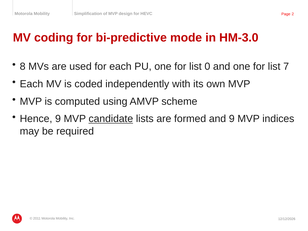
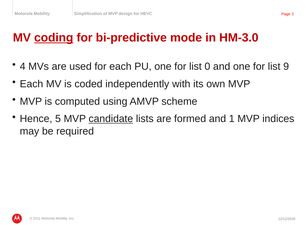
coding underline: none -> present (54, 38)
8: 8 -> 4 (23, 66)
7: 7 -> 9 (286, 66)
Hence 9: 9 -> 5 (58, 119)
and 9: 9 -> 1 (232, 119)
